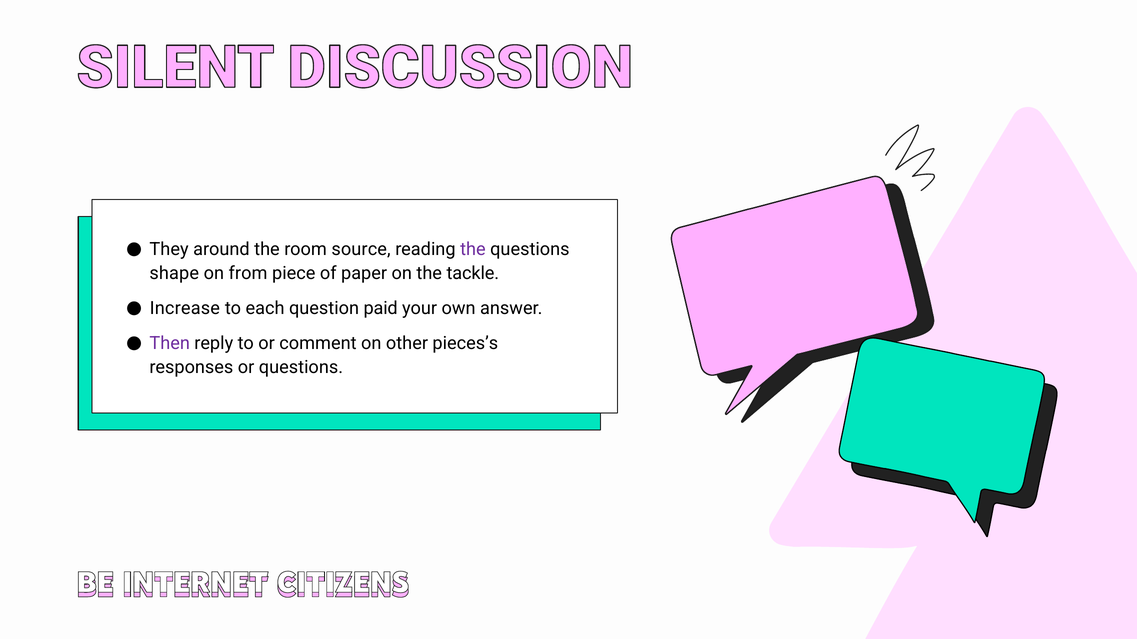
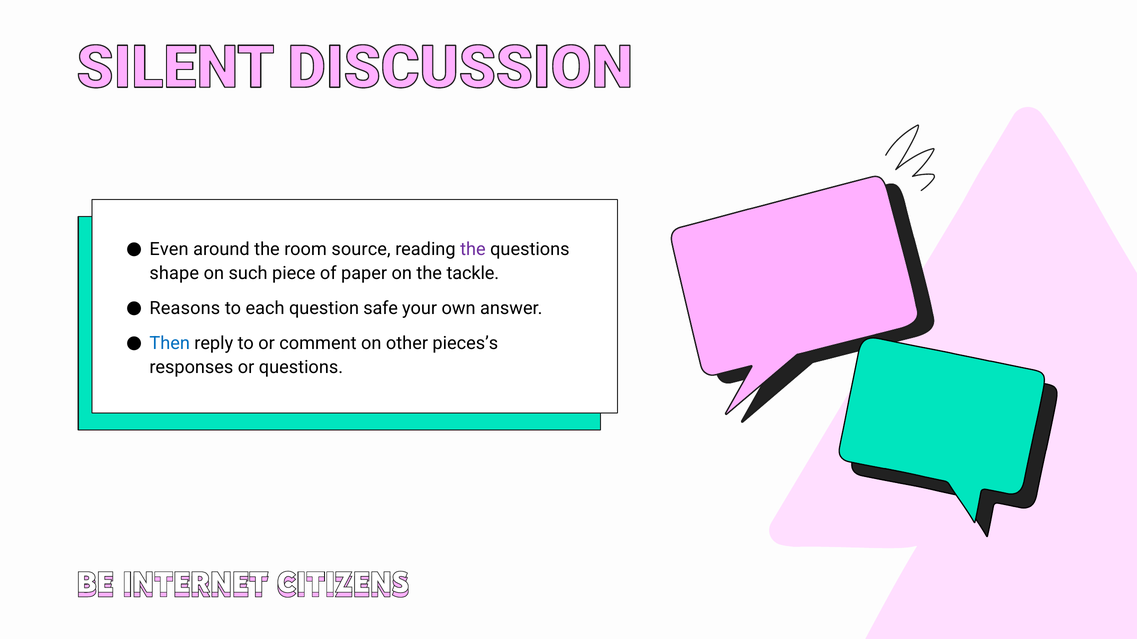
They: They -> Even (169, 250)
from: from -> such (248, 274)
Increase: Increase -> Reasons (185, 309)
paid: paid -> safe (381, 309)
Then colour: purple -> blue (170, 344)
